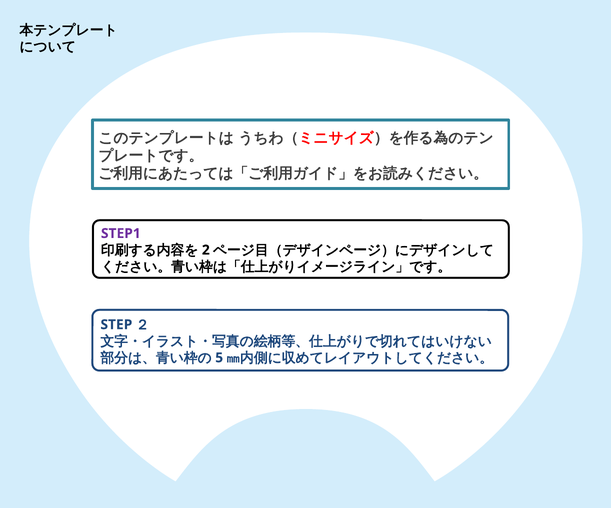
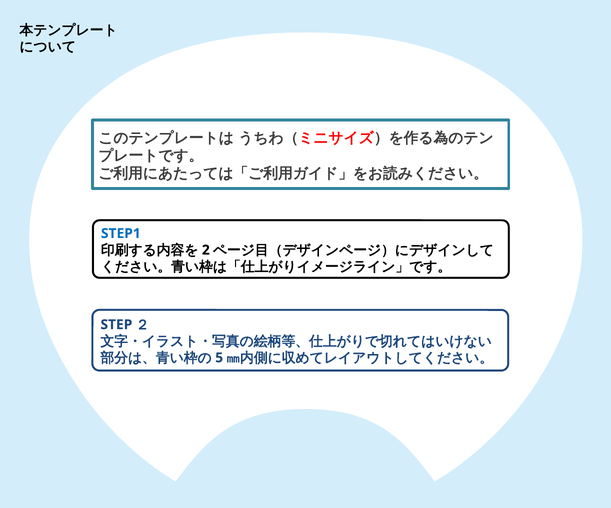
STEP1 colour: purple -> blue (121, 233)
